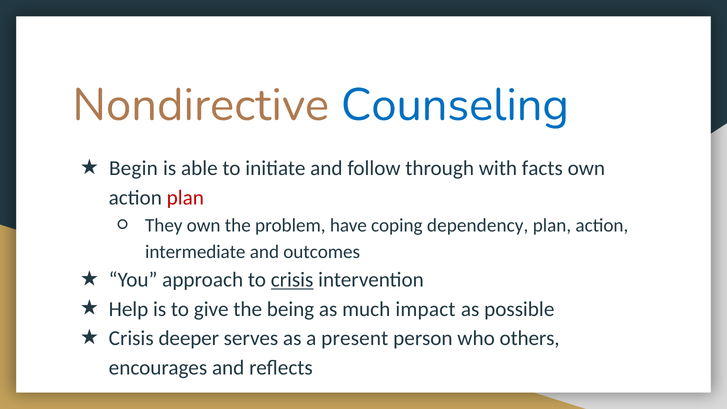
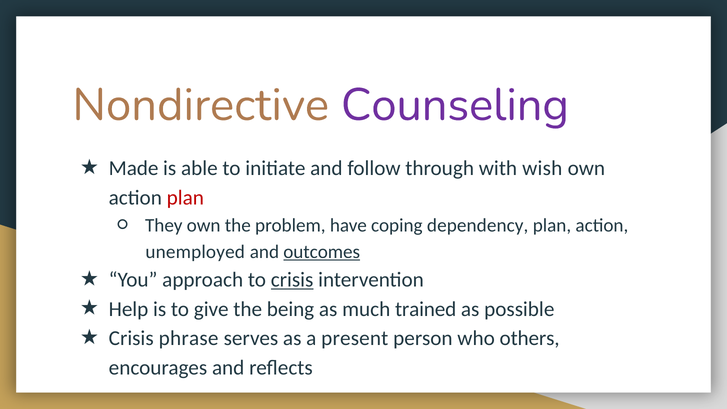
Counseling colour: blue -> purple (455, 105)
Begin: Begin -> Made (134, 168)
facts: facts -> wish (542, 168)
intermediate: intermediate -> unemployed (195, 252)
outcomes underline: none -> present (322, 252)
impact: impact -> trained (426, 309)
deeper: deeper -> phrase (189, 338)
